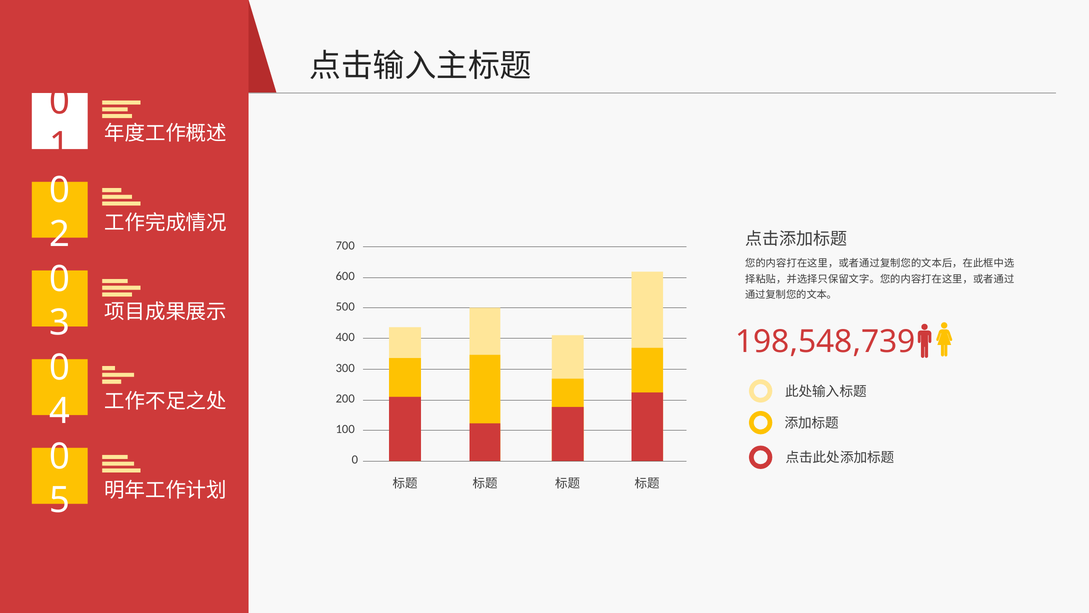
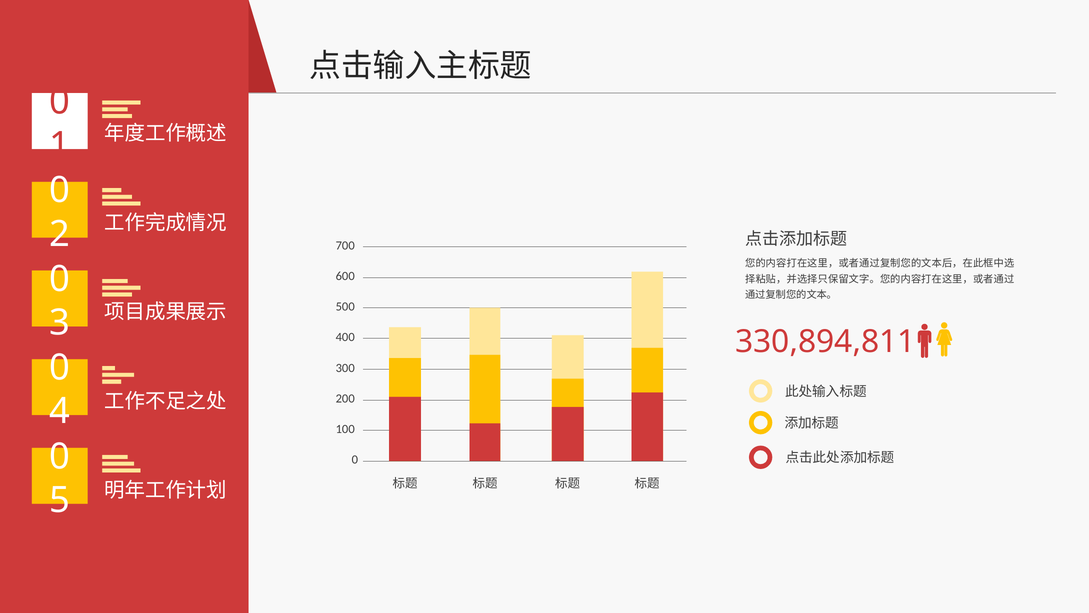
198,548,739: 198,548,739 -> 330,894,811 (825, 342)
